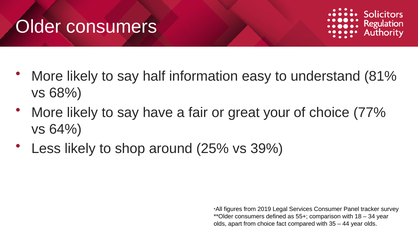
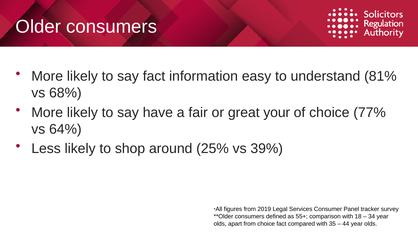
say half: half -> fact (154, 76)
